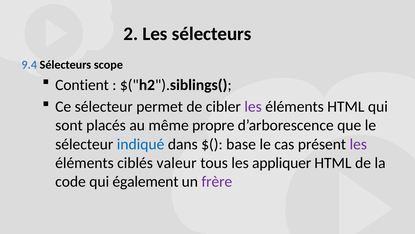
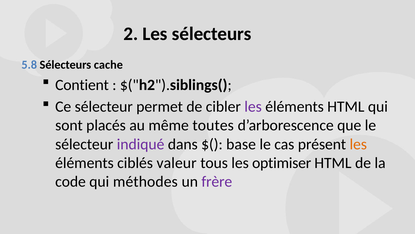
9.4: 9.4 -> 5.8 (29, 65)
scope: scope -> cache (108, 65)
propre: propre -> toutes (213, 125)
indiqué colour: blue -> purple (141, 144)
les colour: purple -> orange (358, 144)
appliquer: appliquer -> optimiser (282, 163)
également: également -> méthodes (145, 181)
